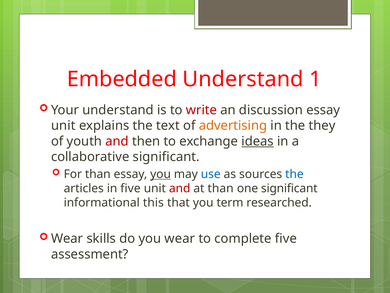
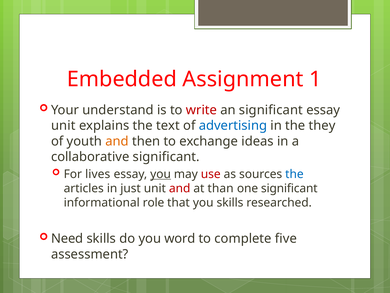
Embedded Understand: Understand -> Assignment (243, 79)
an discussion: discussion -> significant (271, 110)
advertising colour: orange -> blue (233, 125)
and colour: red -> orange (117, 141)
ideas underline: present -> none (258, 141)
For than: than -> lives (98, 174)
use colour: blue -> red (211, 174)
in five: five -> just (131, 188)
this: this -> role (153, 202)
you term: term -> skills (230, 202)
Wear: Wear -> Need (67, 238)
you wear: wear -> word (180, 238)
